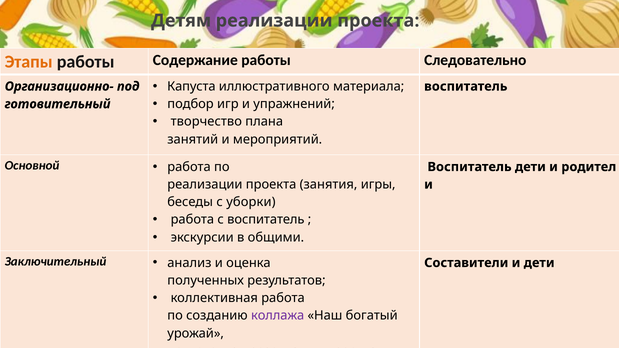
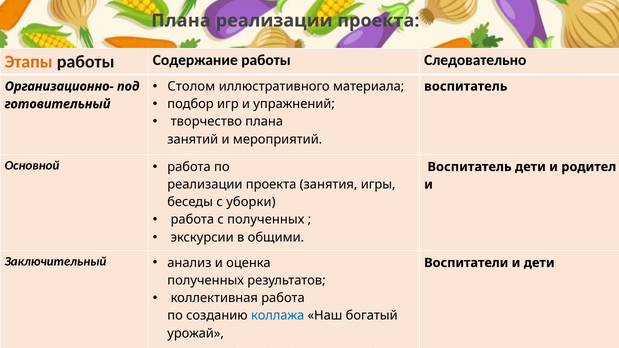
Детям: Детям -> Плана (181, 21)
Капуста: Капуста -> Столом (191, 86)
с воспитатель: воспитатель -> полученных (266, 220)
Составители: Составители -> Воспитатели (466, 263)
коллажа colour: purple -> blue (278, 316)
